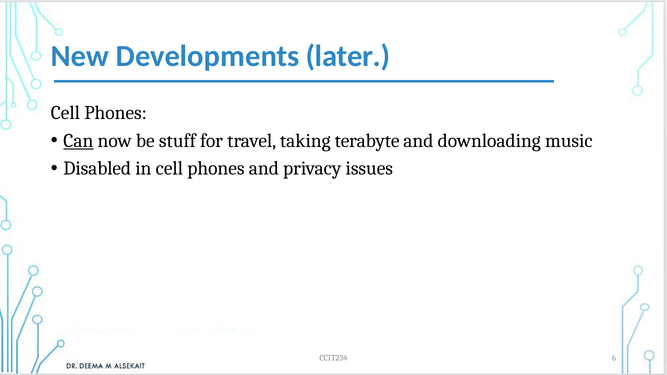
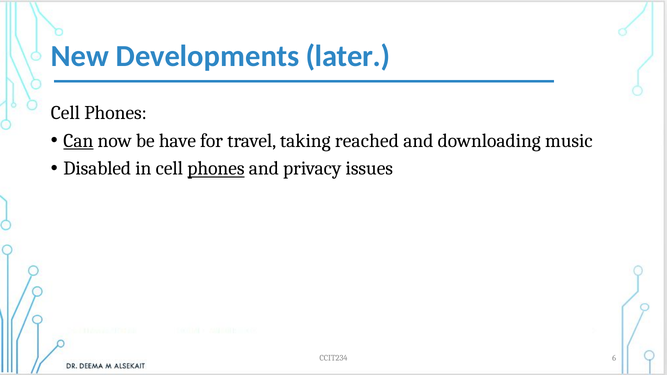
stuff: stuff -> have (177, 141)
terabyte: terabyte -> reached (367, 141)
phones underline: none -> present (216, 169)
